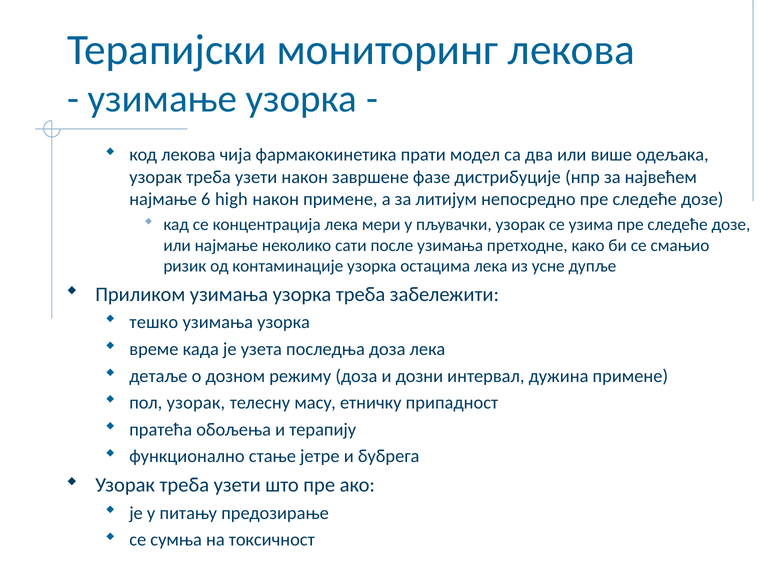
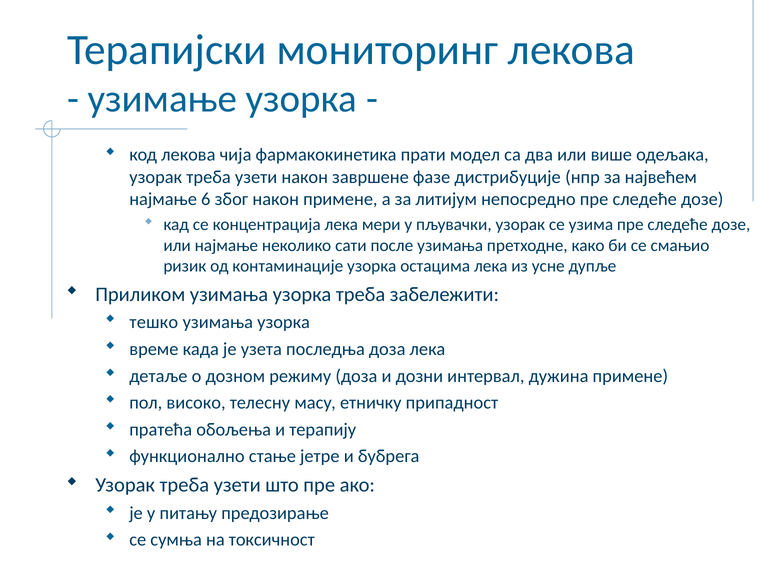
high: high -> због (231, 199)
пол узорак: узорак -> високо (196, 403)
